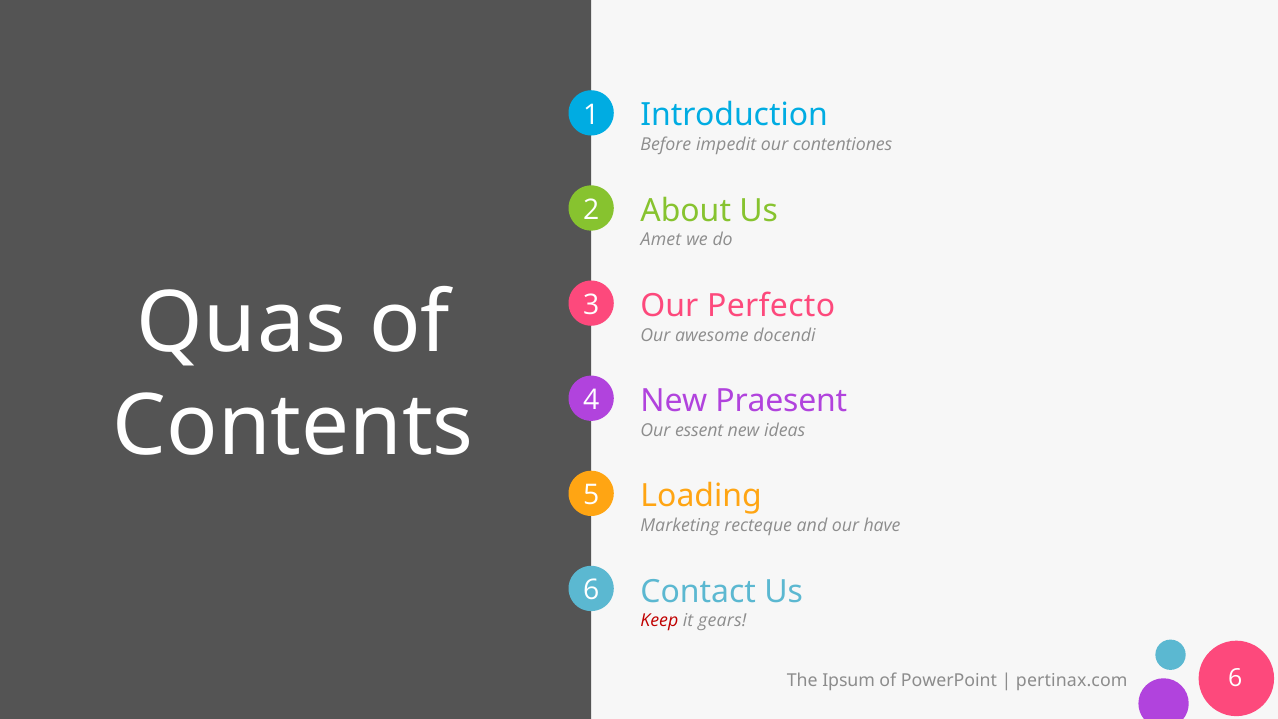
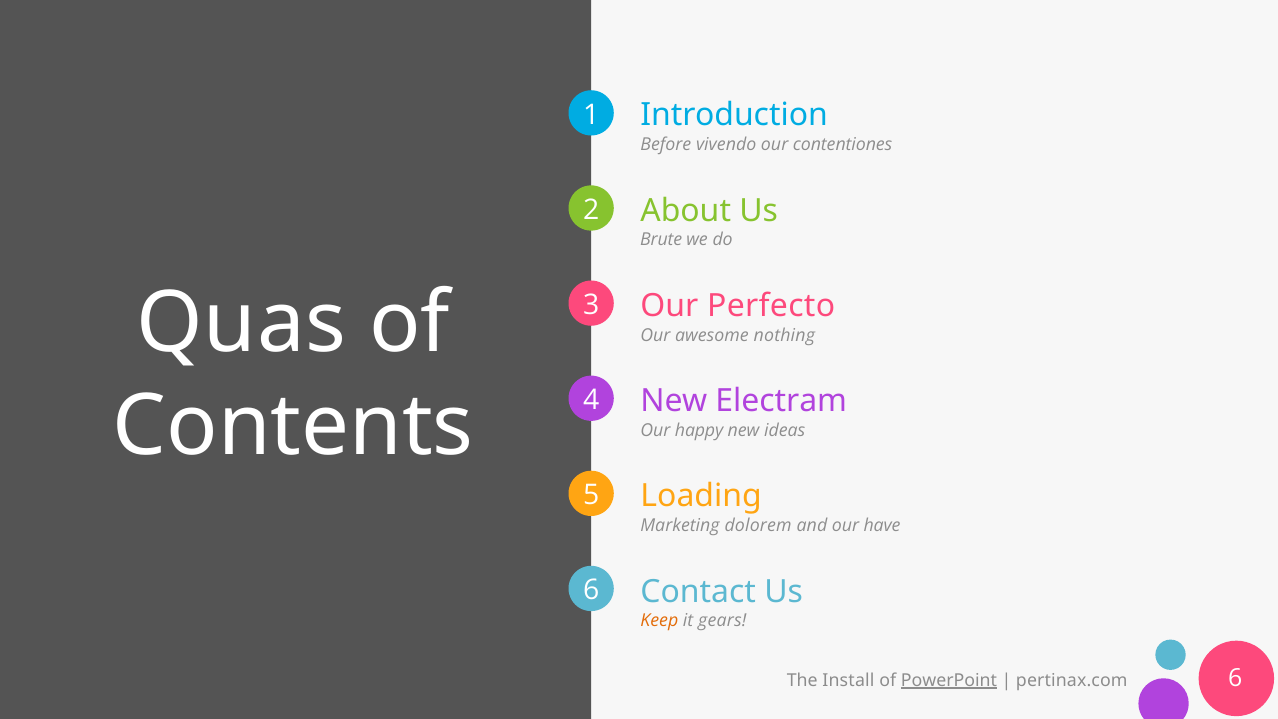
impedit: impedit -> vivendo (726, 145)
Amet: Amet -> Brute (661, 240)
docendi: docendi -> nothing (784, 335)
Praesent: Praesent -> Electram (781, 401)
essent: essent -> happy (699, 431)
recteque: recteque -> dolorem (758, 526)
Keep colour: red -> orange (659, 621)
Ipsum: Ipsum -> Install (848, 680)
PowerPoint underline: none -> present (949, 680)
